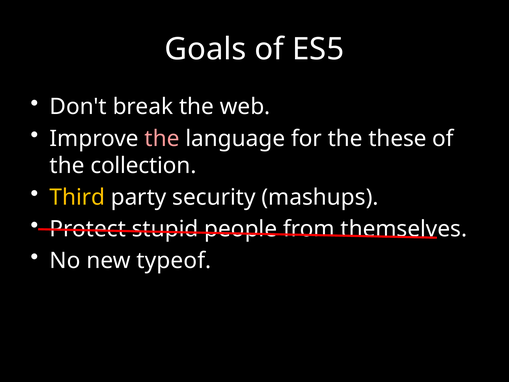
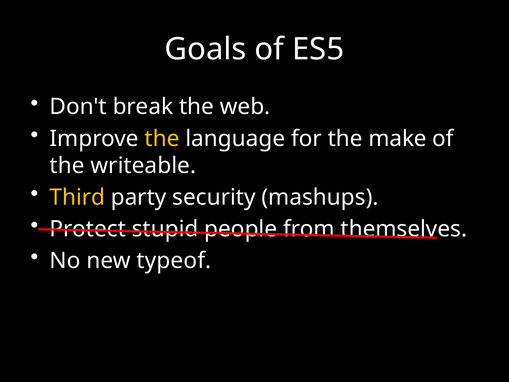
the colour: pink -> yellow (162, 138)
these: these -> make (398, 138)
collection: collection -> writeable (143, 166)
